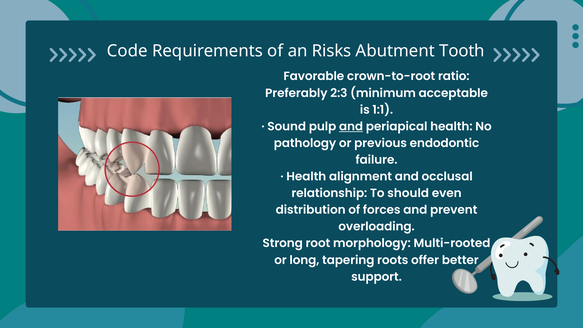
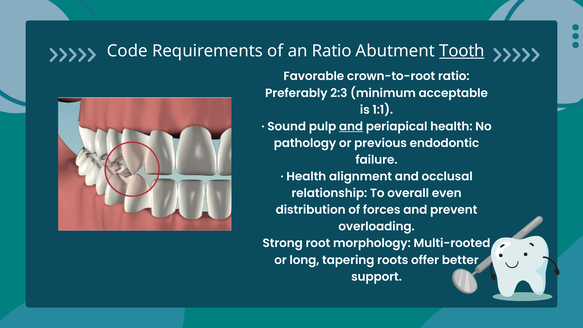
an Risks: Risks -> Ratio (332, 51)
Tooth underline: none -> present (462, 51)
should: should -> overall (408, 193)
